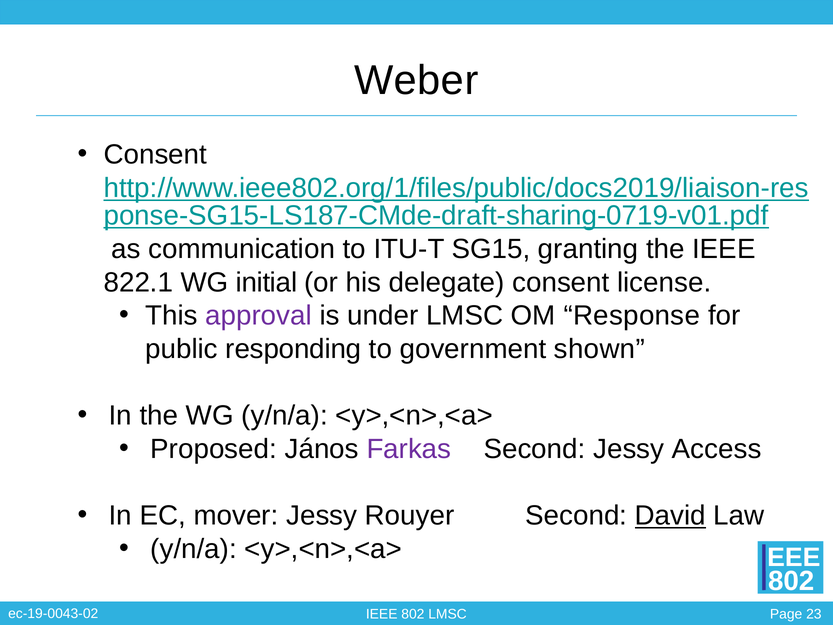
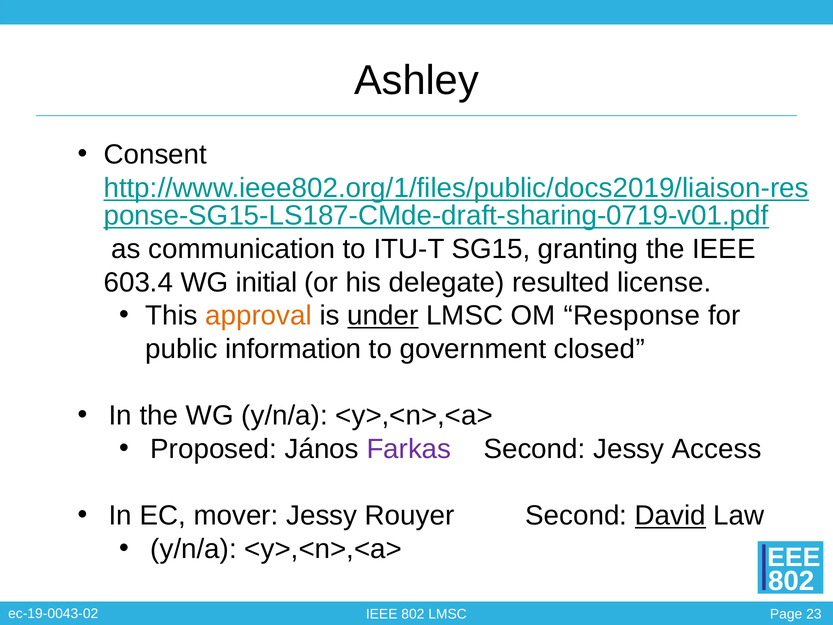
Weber: Weber -> Ashley (416, 81)
822.1: 822.1 -> 603.4 (138, 282)
delegate consent: consent -> resulted (561, 282)
approval colour: purple -> orange (259, 316)
under underline: none -> present (383, 316)
responding: responding -> information (293, 349)
shown: shown -> closed (599, 349)
